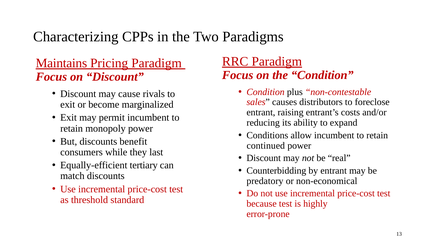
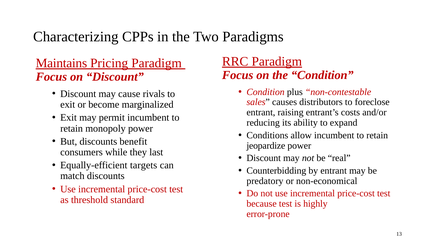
continued: continued -> jeopardize (266, 145)
tertiary: tertiary -> targets (144, 165)
